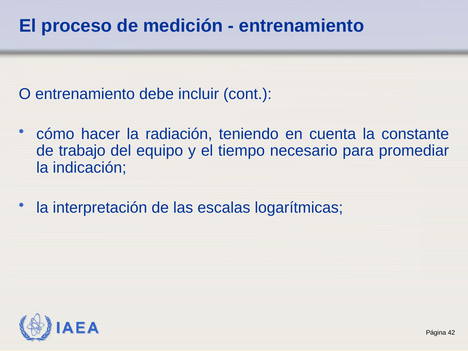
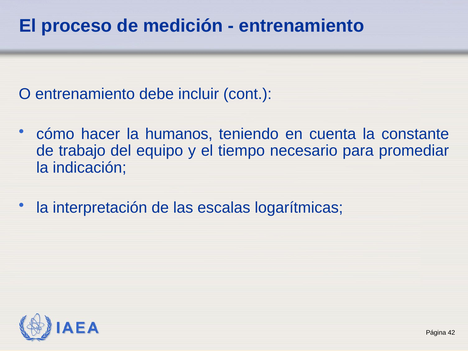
radiación: radiación -> humanos (179, 134)
